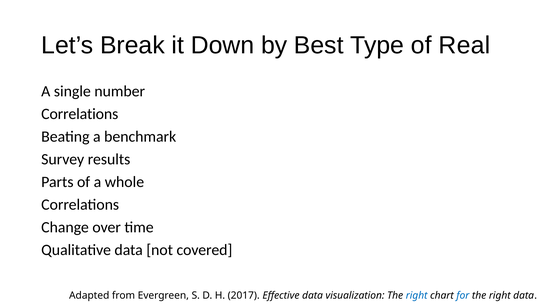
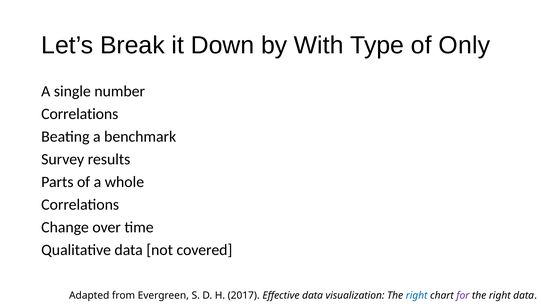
Best: Best -> With (319, 45)
Real: Real -> Only (464, 45)
for colour: blue -> purple (463, 296)
